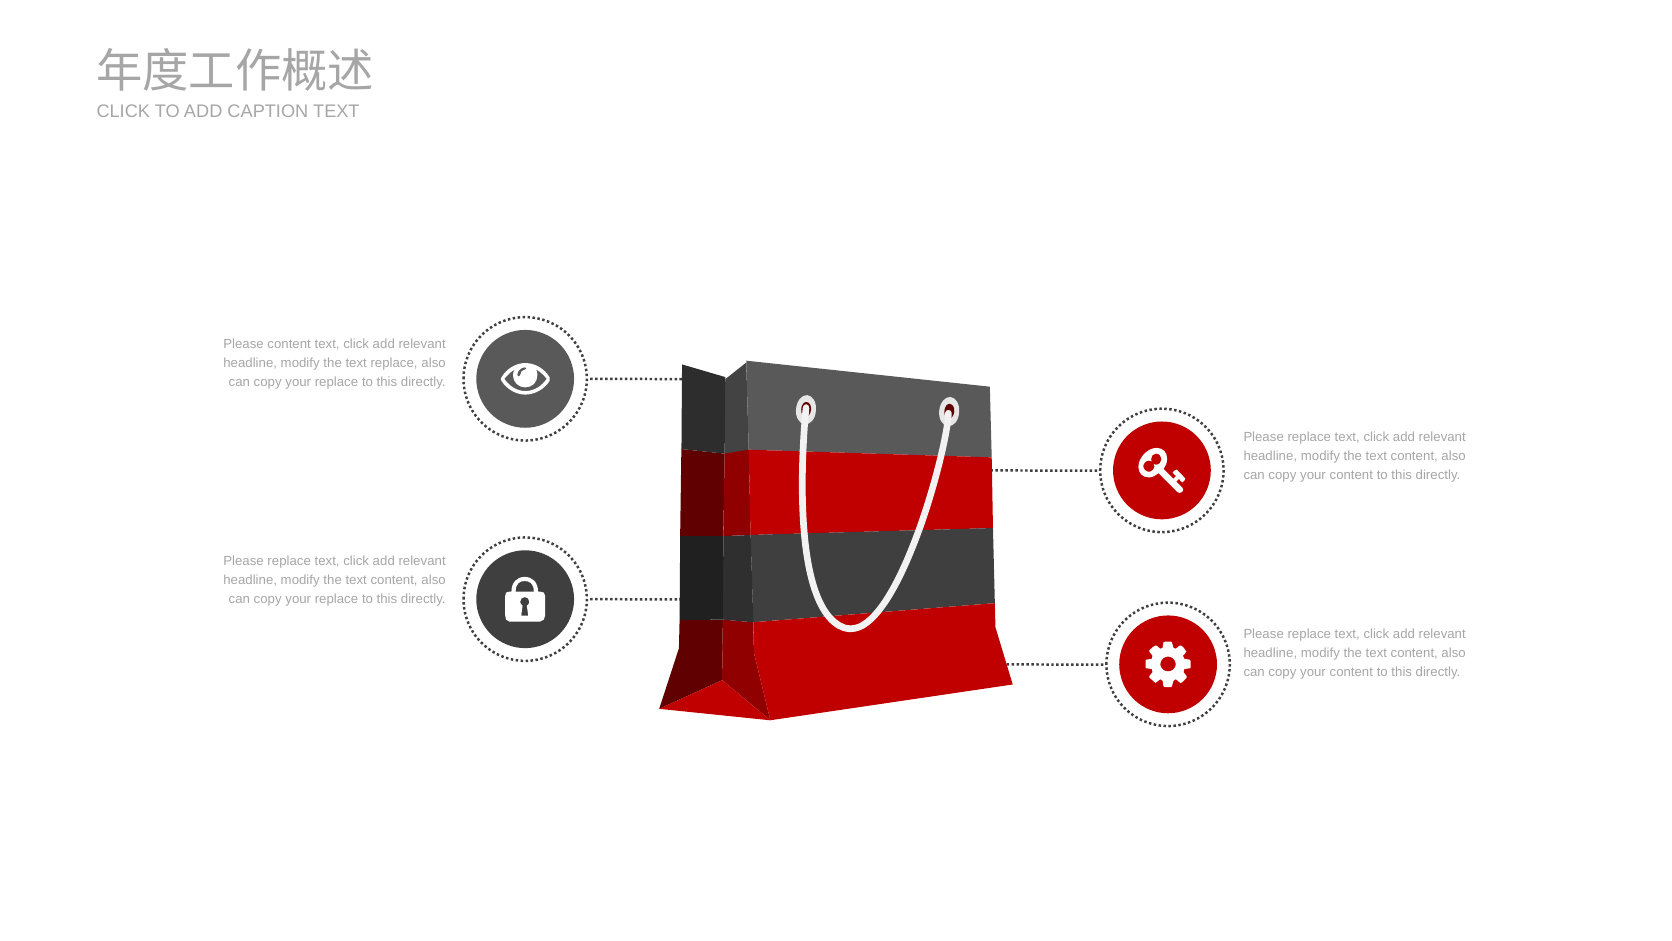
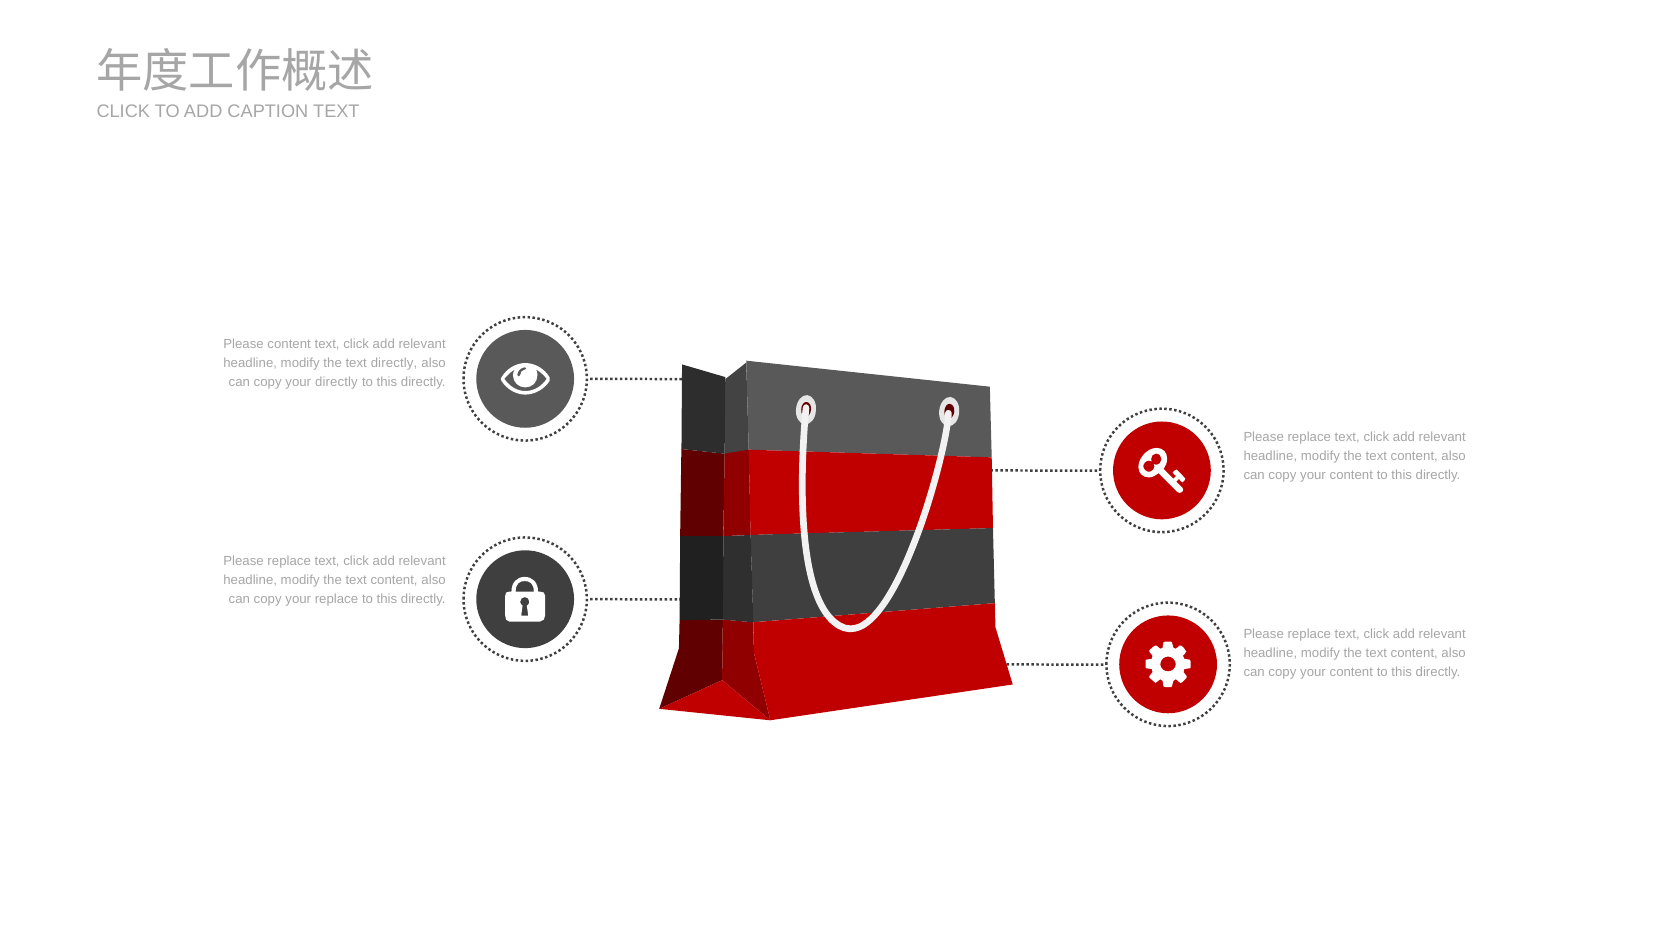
text replace: replace -> directly (394, 363)
replace: replace -> directly (336, 382)
